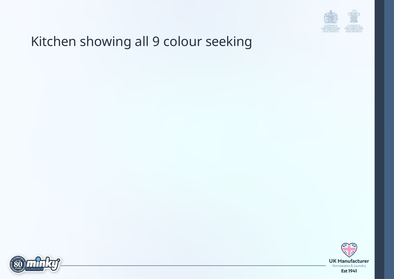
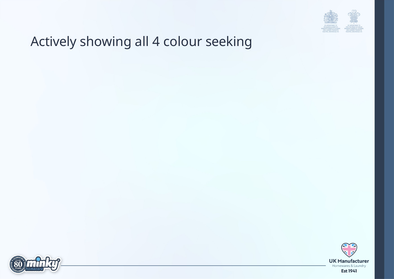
Kitchen: Kitchen -> Actively (54, 42)
9: 9 -> 4 (156, 42)
